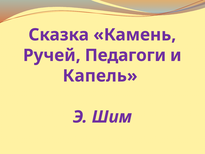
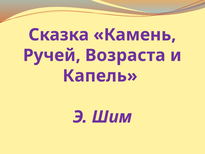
Педагоги: Педагоги -> Возраста (125, 55)
